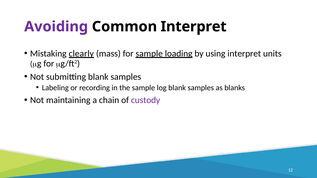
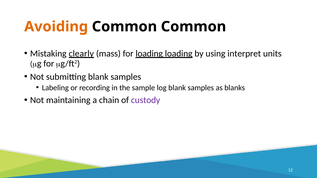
Avoiding colour: purple -> orange (56, 27)
Common Interpret: Interpret -> Common (194, 27)
for sample: sample -> loading (149, 54)
